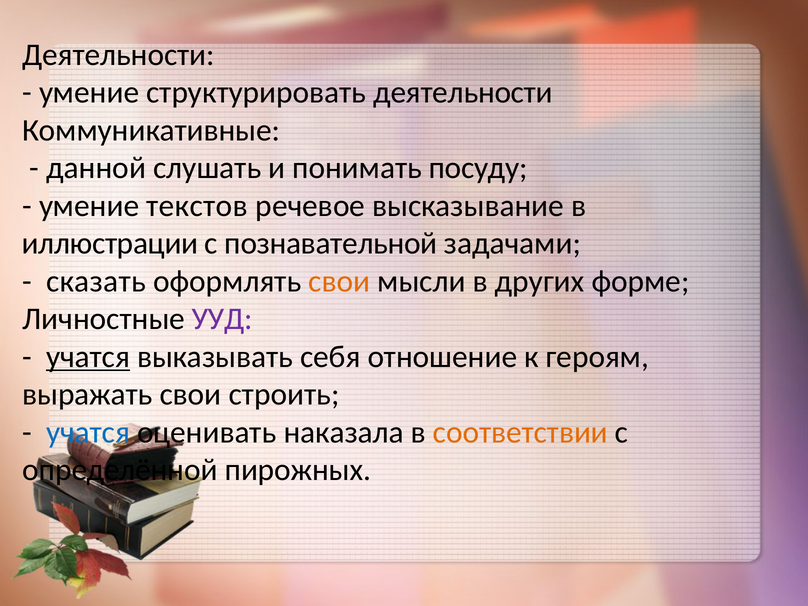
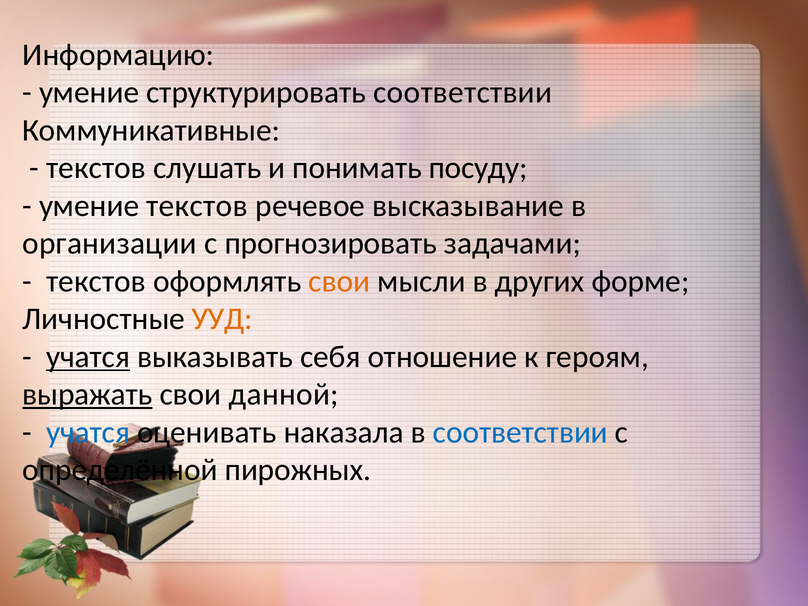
Деятельности: Деятельности -> Информацию (118, 55)
структурировать деятельности: деятельности -> соответствии (463, 93)
данной: данной -> текстов (96, 168)
иллюстрации: иллюстрации -> организации (110, 244)
познавательной: познавательной -> прогнозировать (331, 244)
сказать: сказать -> текстов (96, 281)
УУД colour: purple -> orange (222, 319)
выражать underline: none -> present (88, 394)
строить: строить -> данной (284, 394)
соответствии colour: orange -> blue (520, 432)
